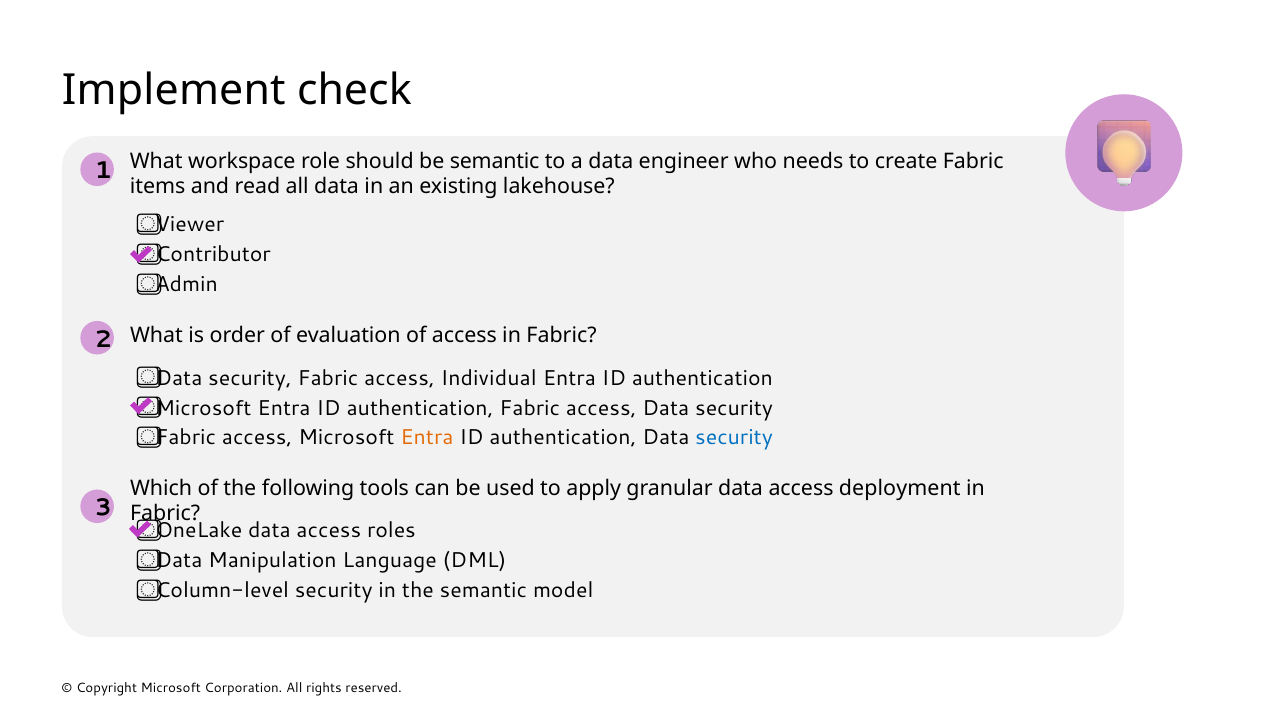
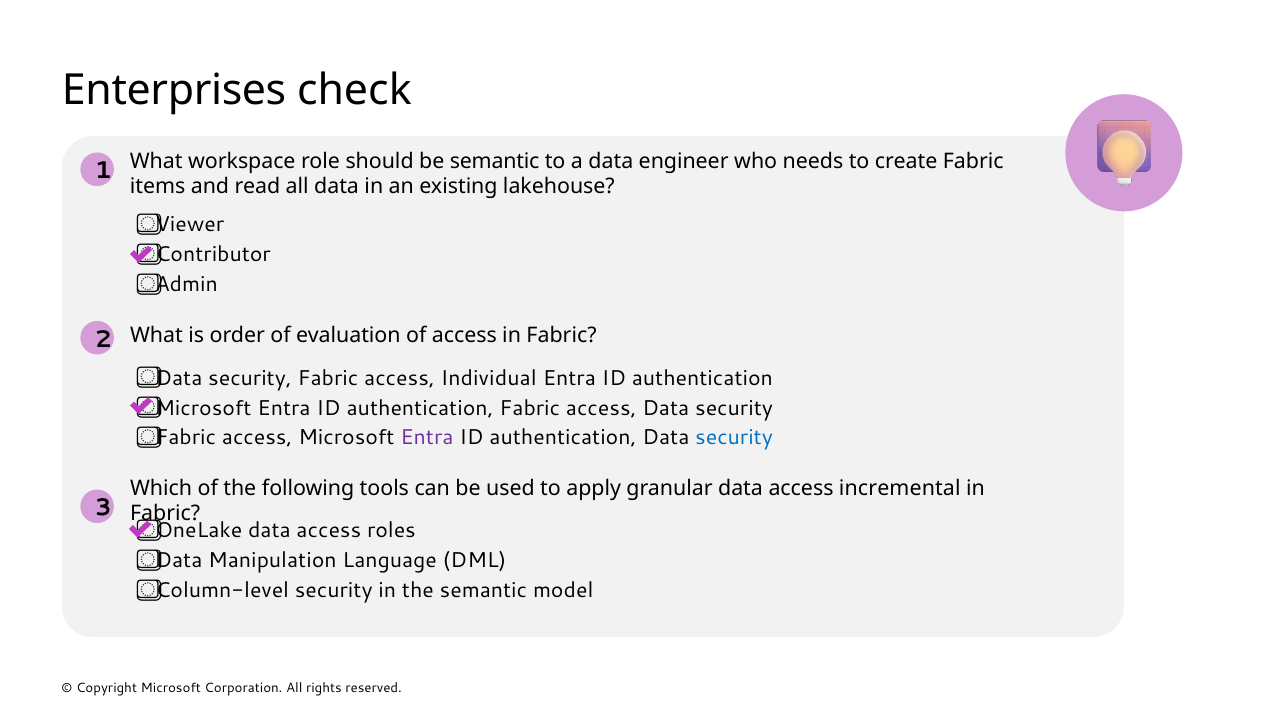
Implement: Implement -> Enterprises (174, 90)
Entra colour: orange -> purple (427, 438)
deployment: deployment -> incremental (900, 488)
